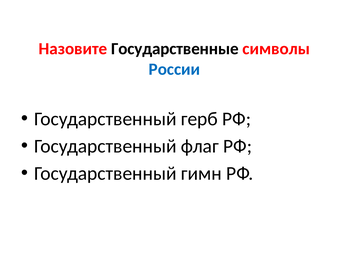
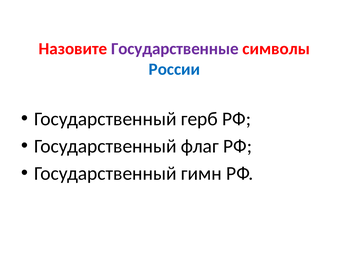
Государственные colour: black -> purple (175, 49)
